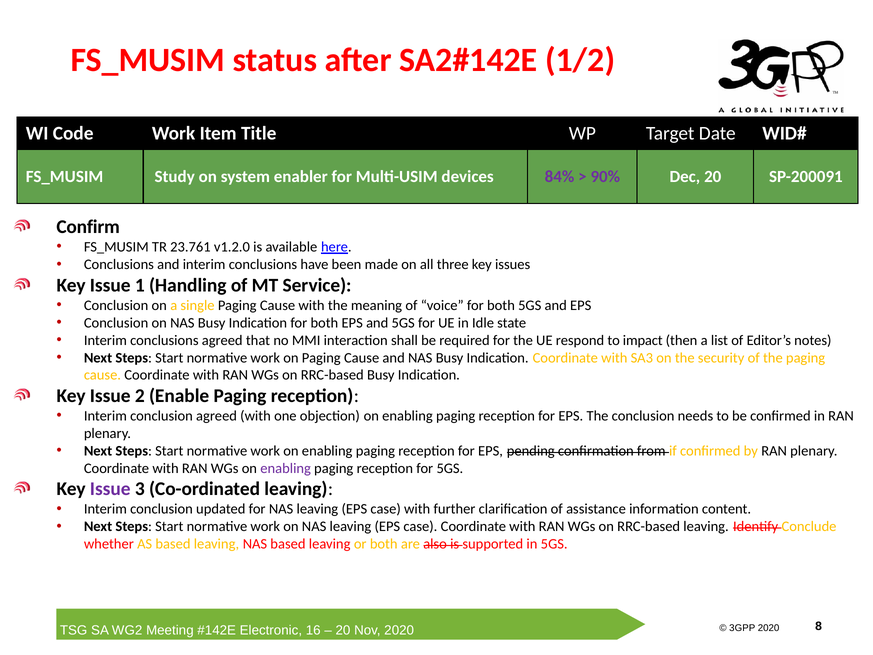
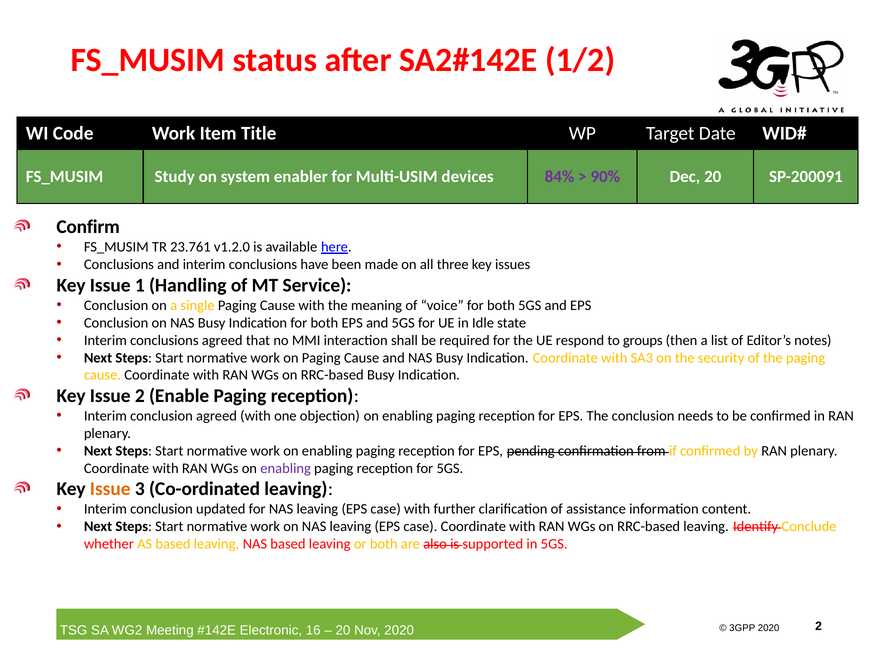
impact: impact -> groups (643, 340)
Issue colour: purple -> orange (110, 489)
8: 8 -> 2 (819, 626)
